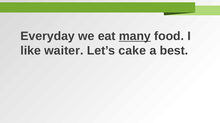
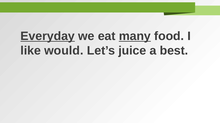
Everyday underline: none -> present (48, 36)
waiter: waiter -> would (64, 51)
cake: cake -> juice (132, 51)
